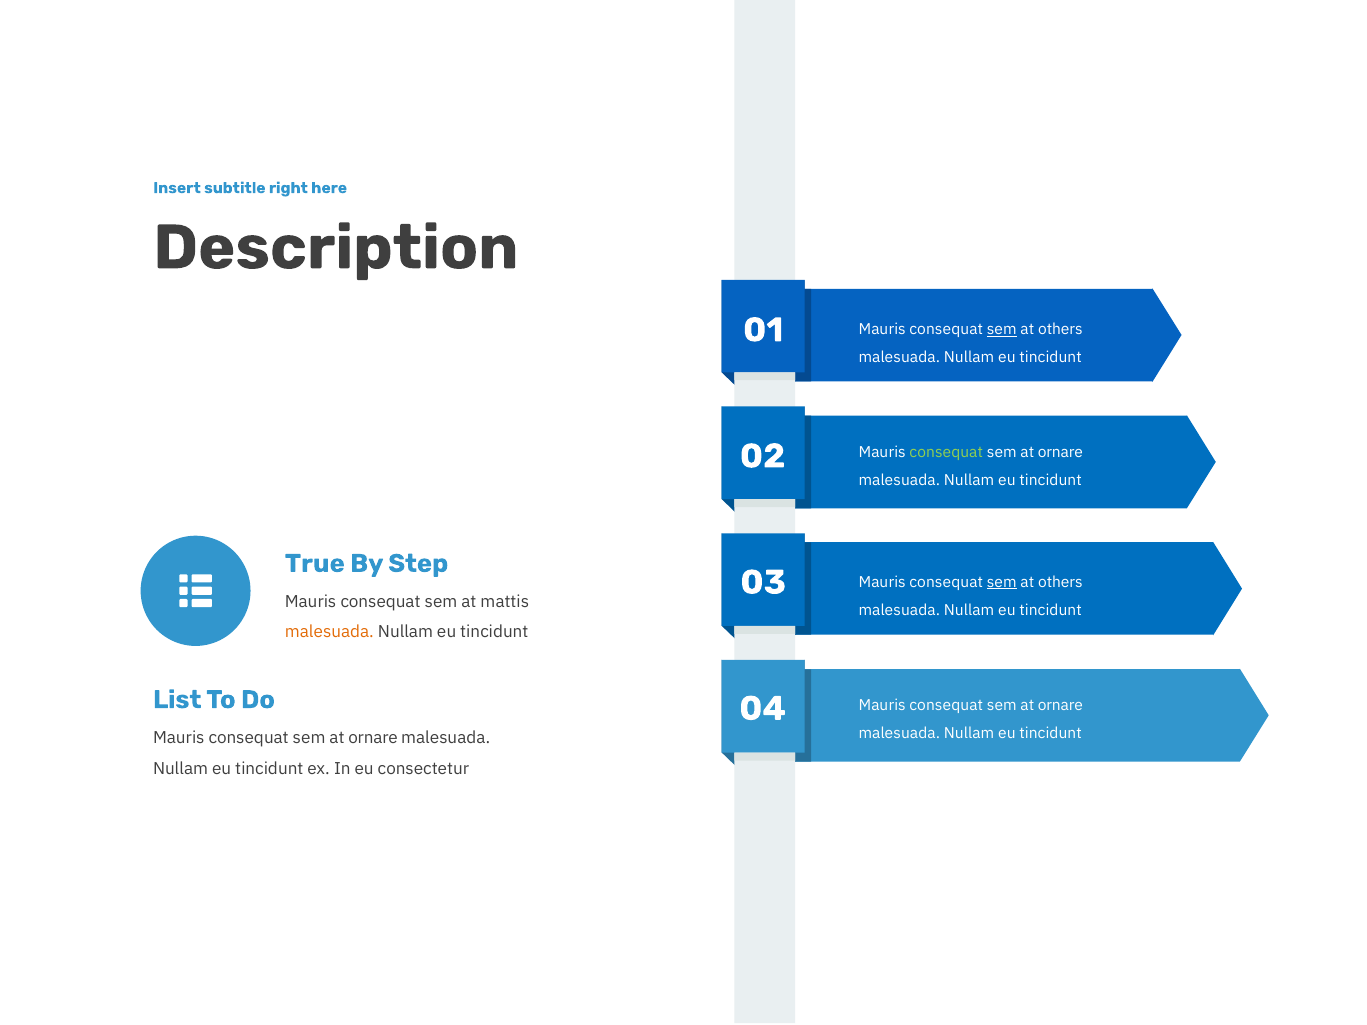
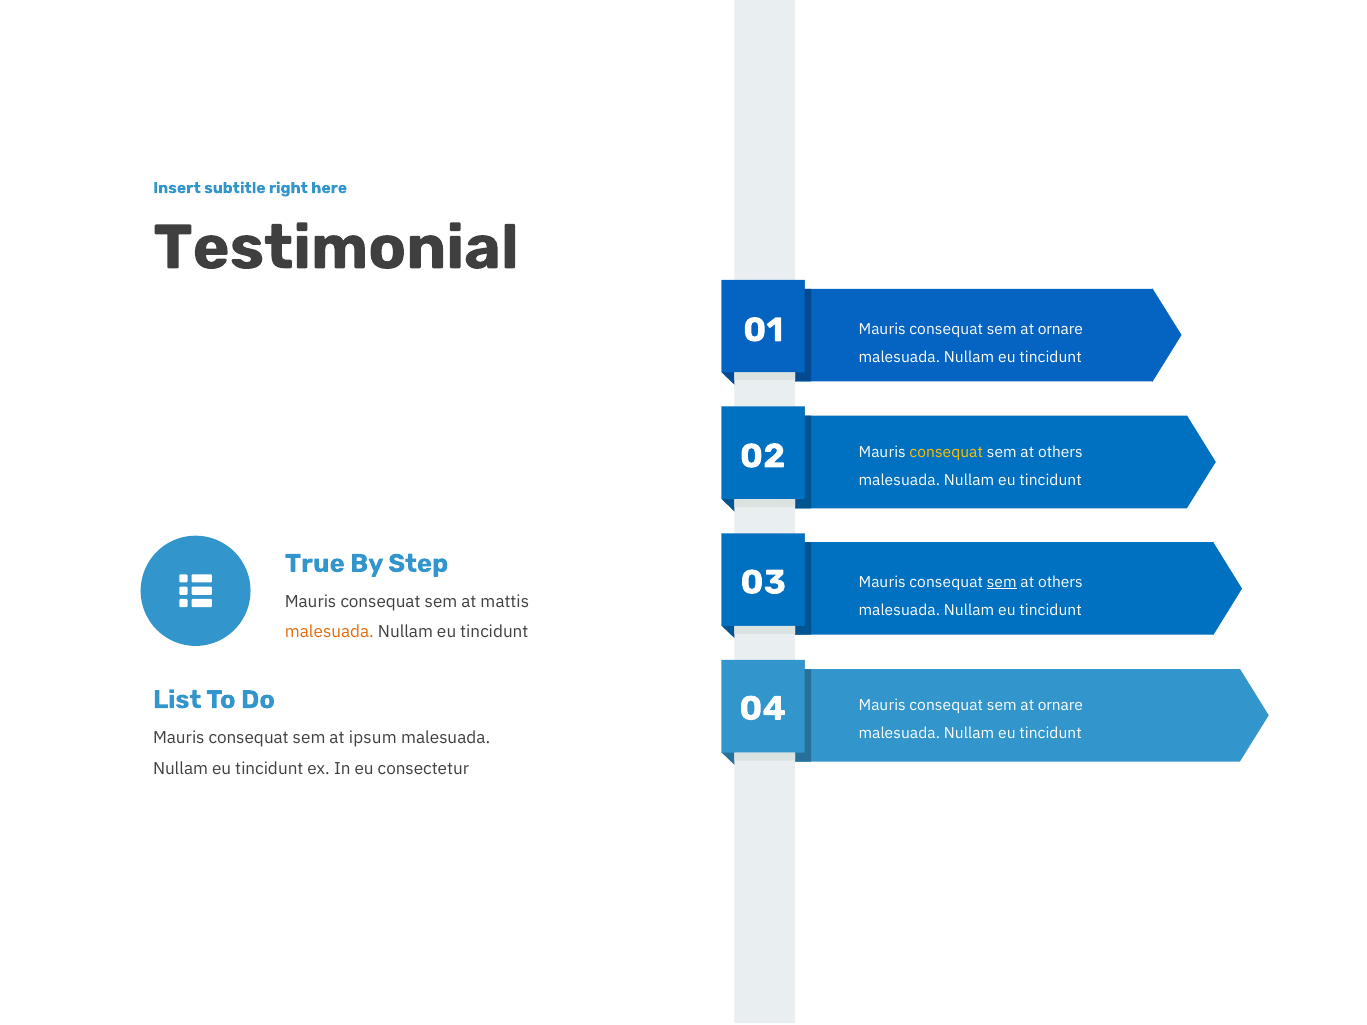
Description: Description -> Testimonial (336, 248)
sem underline: present -> none (1002, 330)
others: others -> ornare (1060, 330)
consequat colour: light green -> yellow (946, 453)
ornare: ornare -> others (1060, 453)
ornare: ornare -> ipsum (373, 738)
